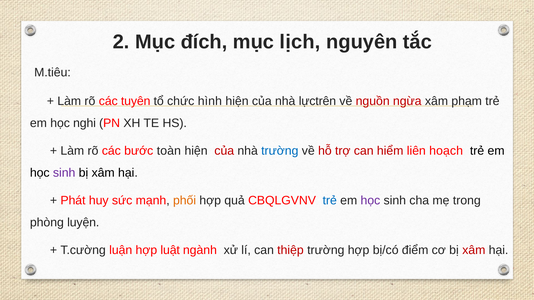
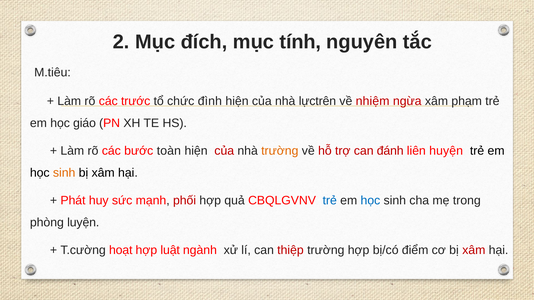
lịch: lịch -> tính (300, 42)
tuyên: tuyên -> trước (136, 101)
hình: hình -> đình (210, 101)
nguồn: nguồn -> nhiệm (373, 101)
nghi: nghi -> giáo (85, 123)
trường colour: blue -> orange (280, 151)
hiểm: hiểm -> đánh (390, 151)
hoạch: hoạch -> huyện (446, 151)
sinh colour: purple -> orange (64, 173)
phối colour: orange -> red (185, 201)
học colour: purple -> blue (370, 201)
luận: luận -> hoạt (121, 251)
